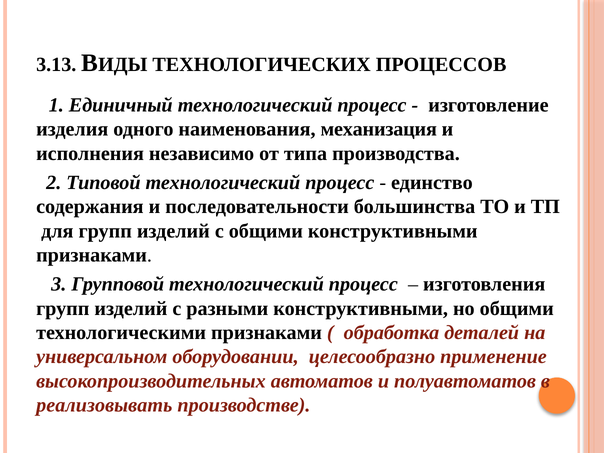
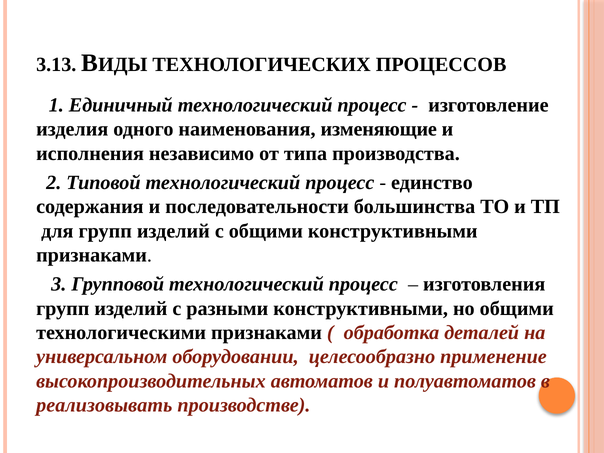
механизация: механизация -> изменяющие (379, 129)
